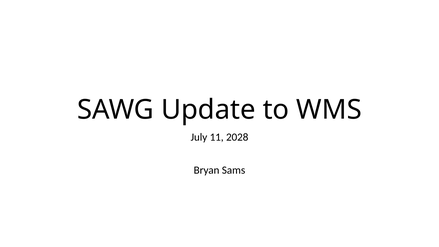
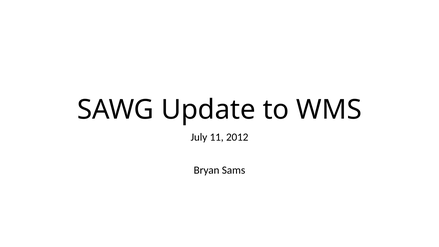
2028: 2028 -> 2012 (237, 137)
